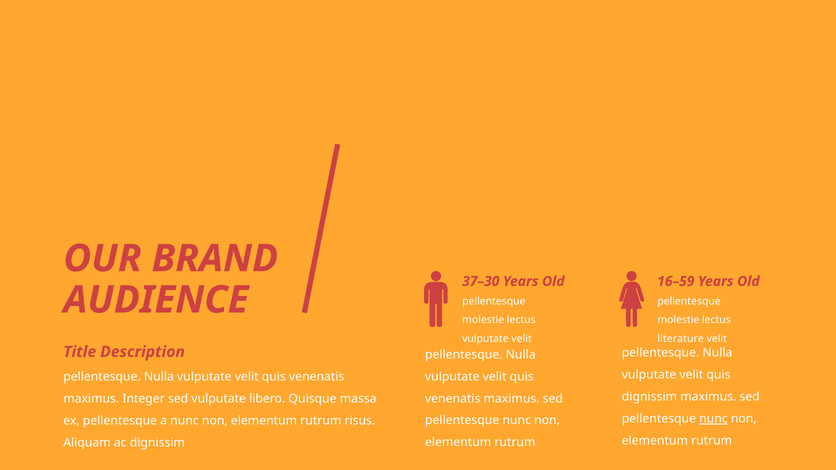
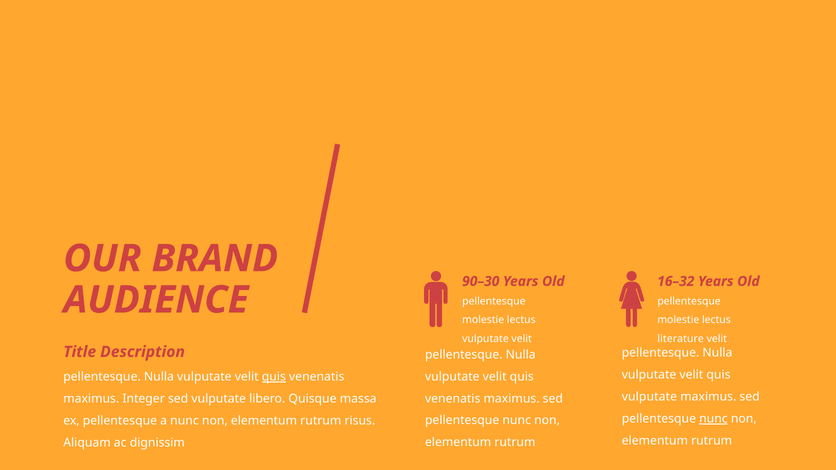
37–30: 37–30 -> 90–30 (481, 282)
16–59: 16–59 -> 16–32 (676, 282)
quis underline: none -> present (274, 377)
dignissim: dignissim -> vulputate (649, 397)
